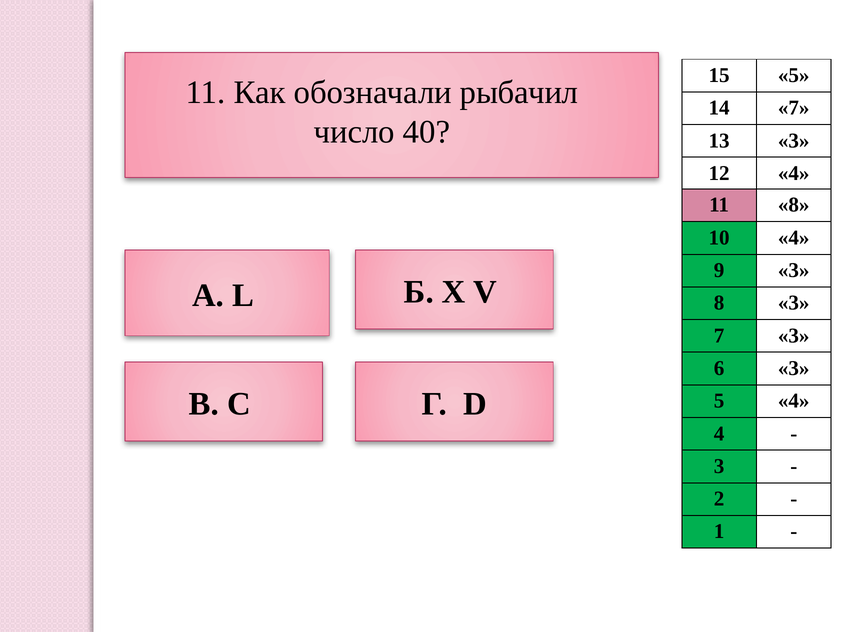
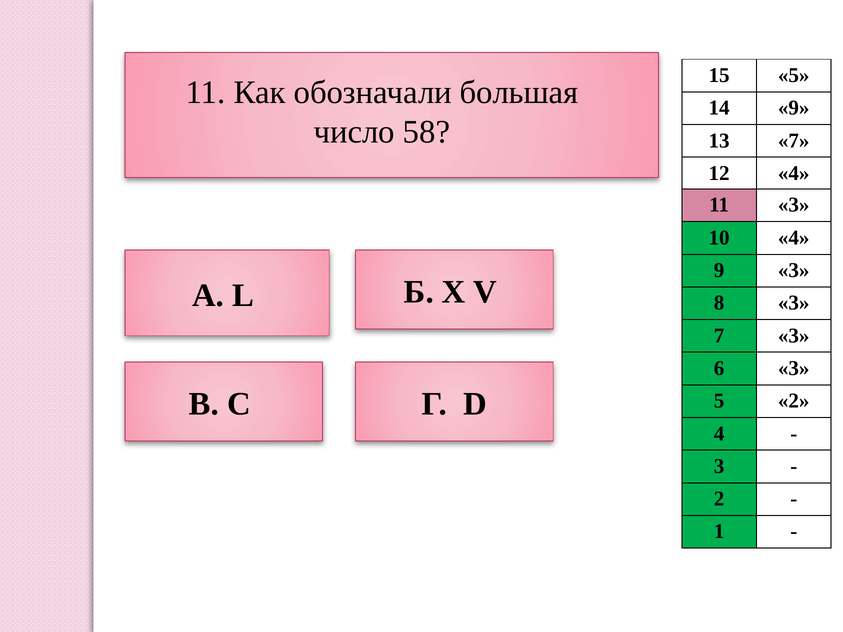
рыбачил: рыбачил -> большая (519, 92)
14 7: 7 -> 9 (794, 108)
40: 40 -> 58 (427, 132)
13 3: 3 -> 7 (794, 141)
11 8: 8 -> 3 (794, 205)
5 4: 4 -> 2 (794, 401)
